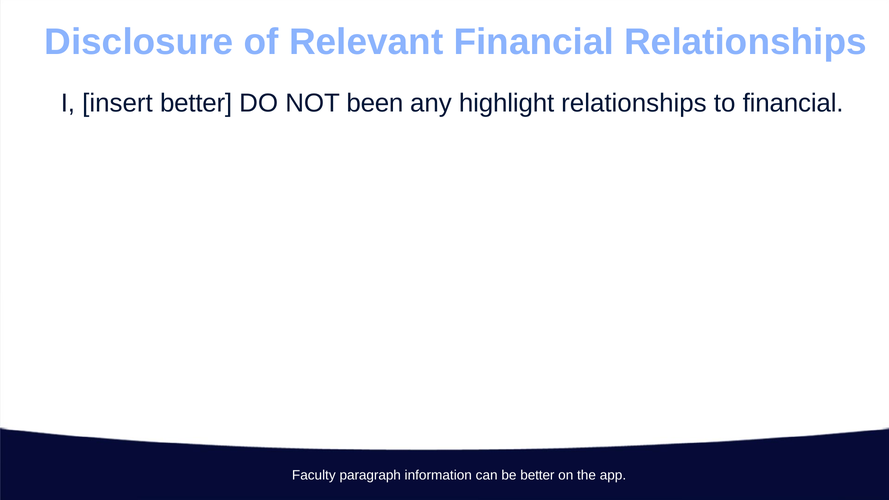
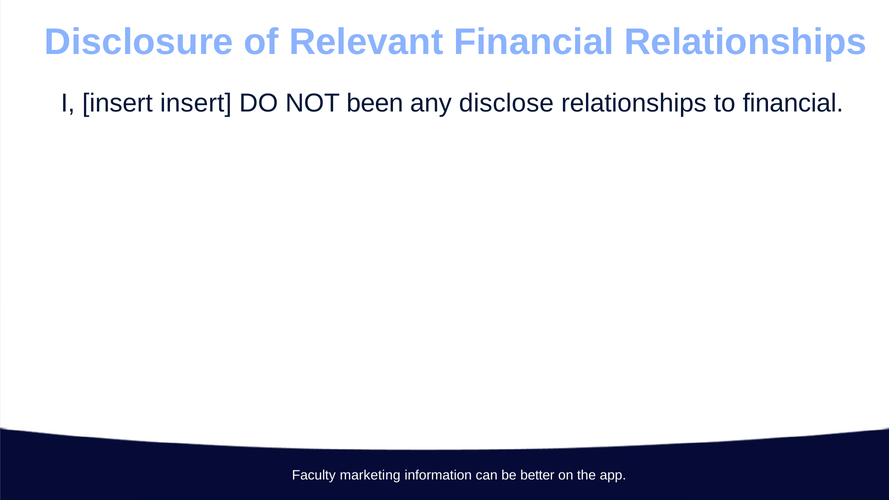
insert better: better -> insert (196, 103)
highlight: highlight -> disclose (506, 103)
paragraph: paragraph -> marketing (370, 475)
